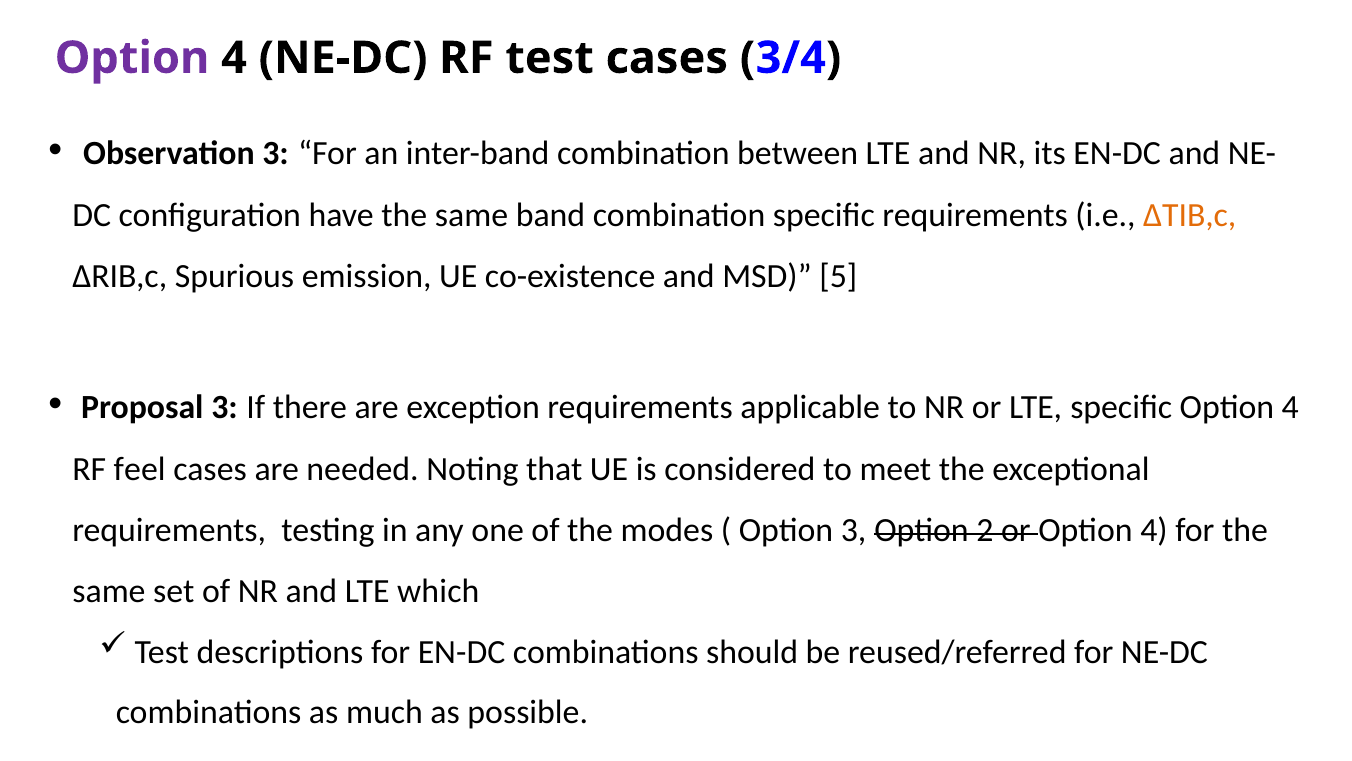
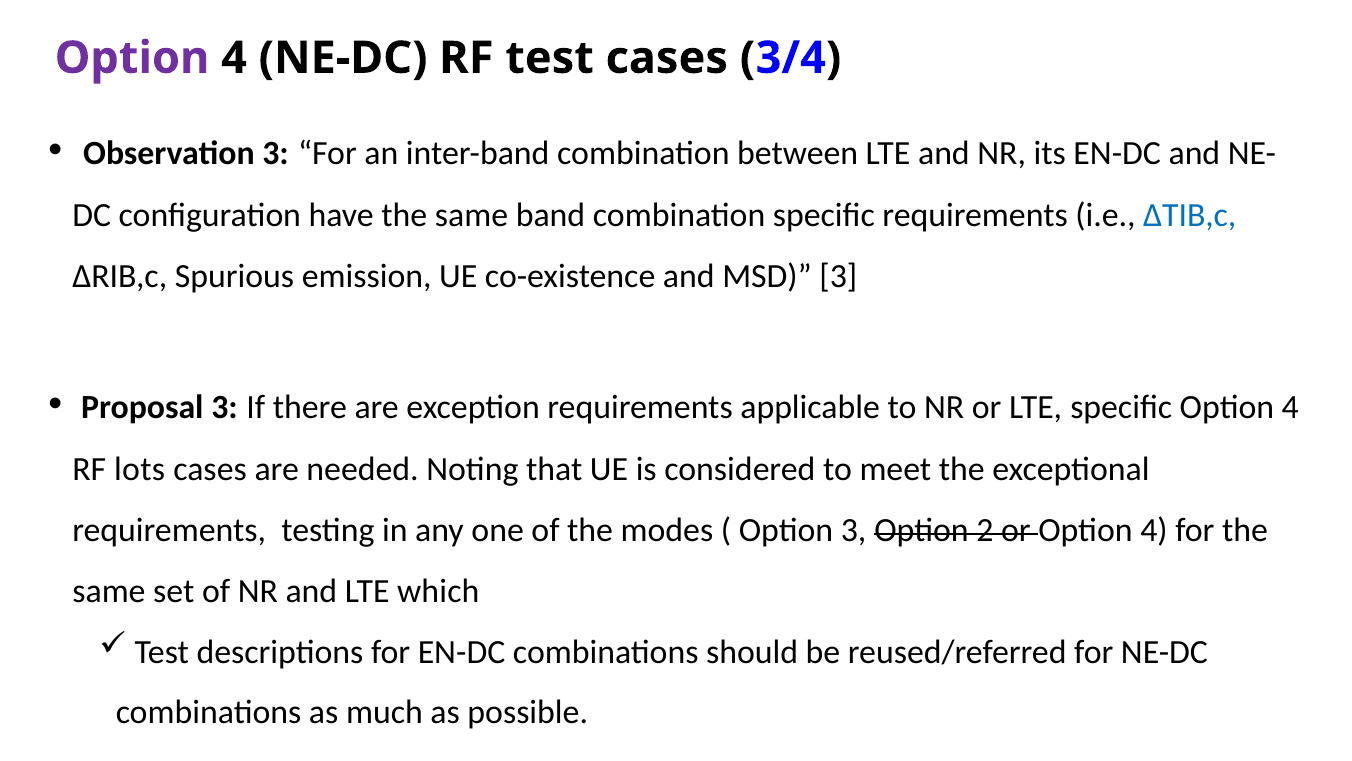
ΔTIB,c colour: orange -> blue (1190, 216)
MSD 5: 5 -> 3 (838, 276)
feel: feel -> lots (140, 469)
